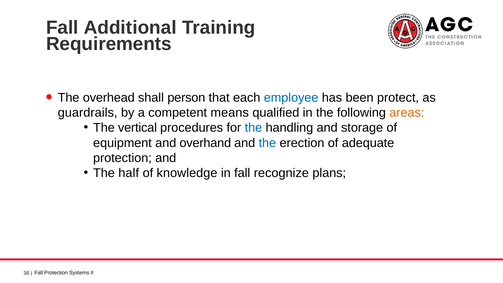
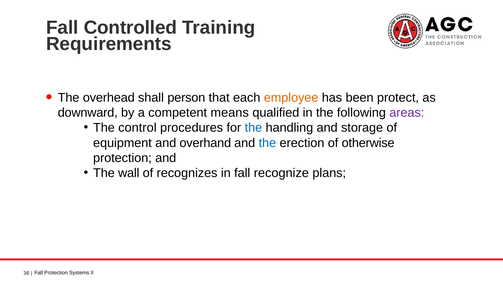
Additional: Additional -> Controlled (130, 28)
employee colour: blue -> orange (291, 98)
guardrails: guardrails -> downward (88, 113)
areas colour: orange -> purple (407, 113)
vertical: vertical -> control (137, 128)
adequate: adequate -> otherwise (368, 143)
half: half -> wall (129, 173)
knowledge: knowledge -> recognizes (187, 173)
